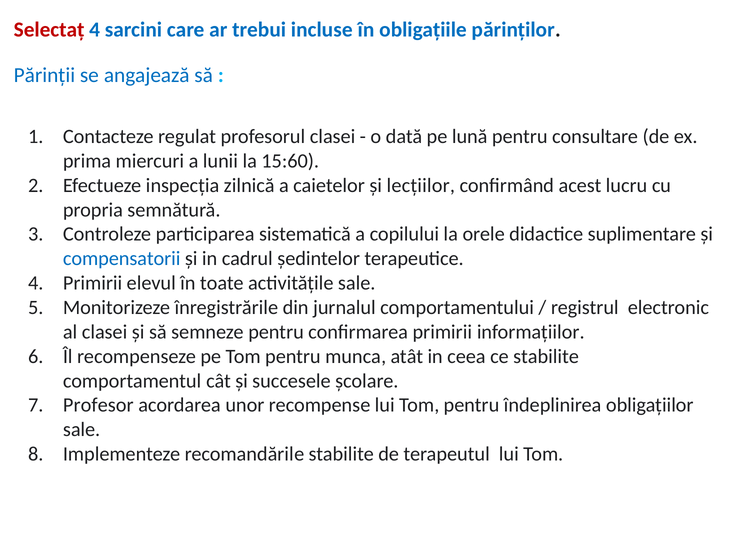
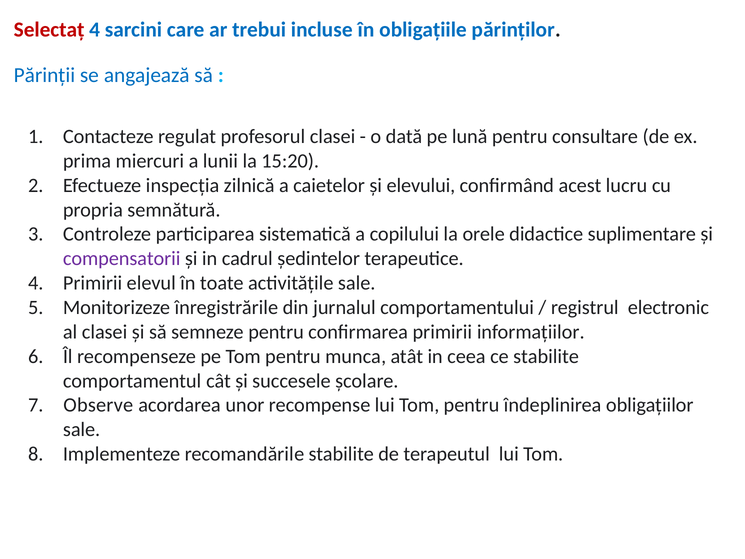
15:60: 15:60 -> 15:20 (290, 161)
lecțiilor: lecțiilor -> elevului (421, 185)
compensatorii colour: blue -> purple (122, 259)
Profesor: Profesor -> Observe (98, 405)
